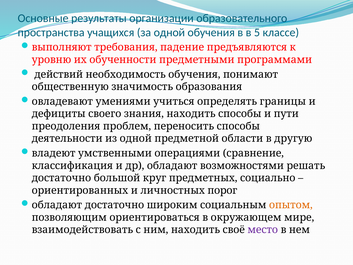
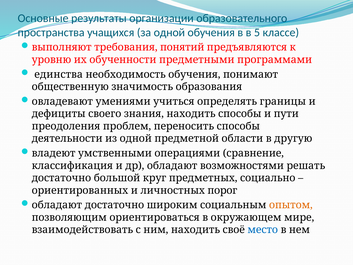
падение: падение -> понятий (182, 47)
действий: действий -> единства (59, 74)
место colour: purple -> blue (263, 230)
